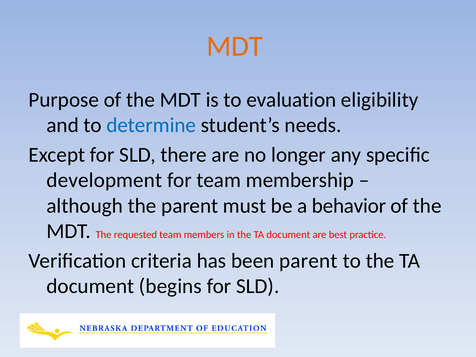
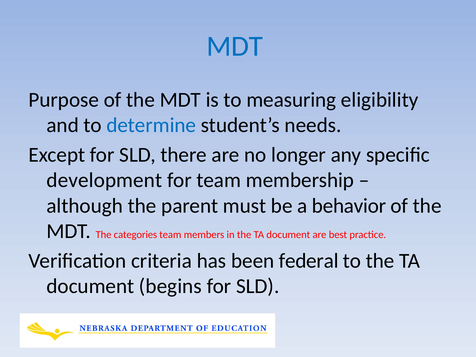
MDT colour: orange -> blue (235, 46)
evaluation: evaluation -> measuring (291, 100)
requested: requested -> categories (135, 235)
been parent: parent -> federal (309, 261)
